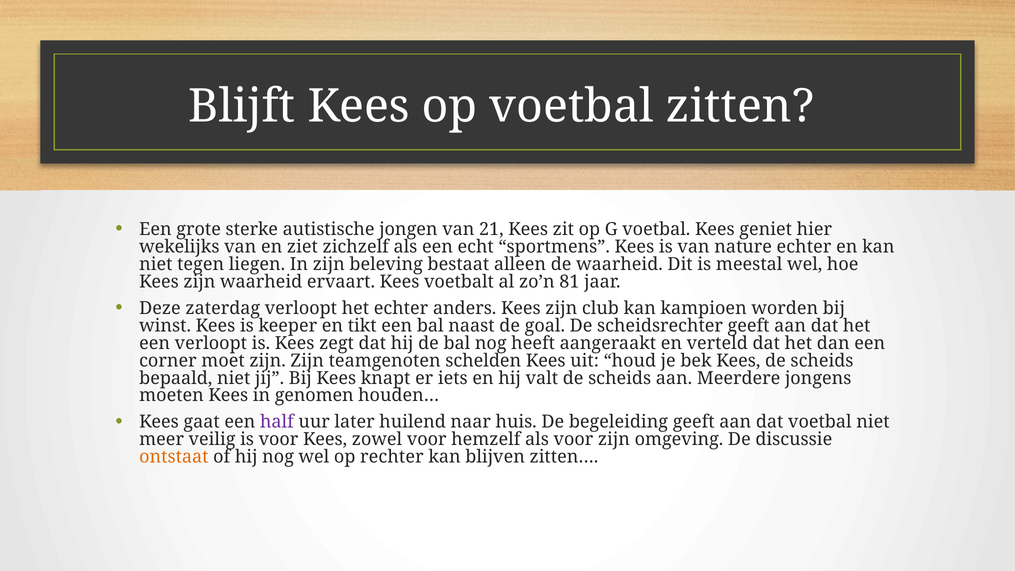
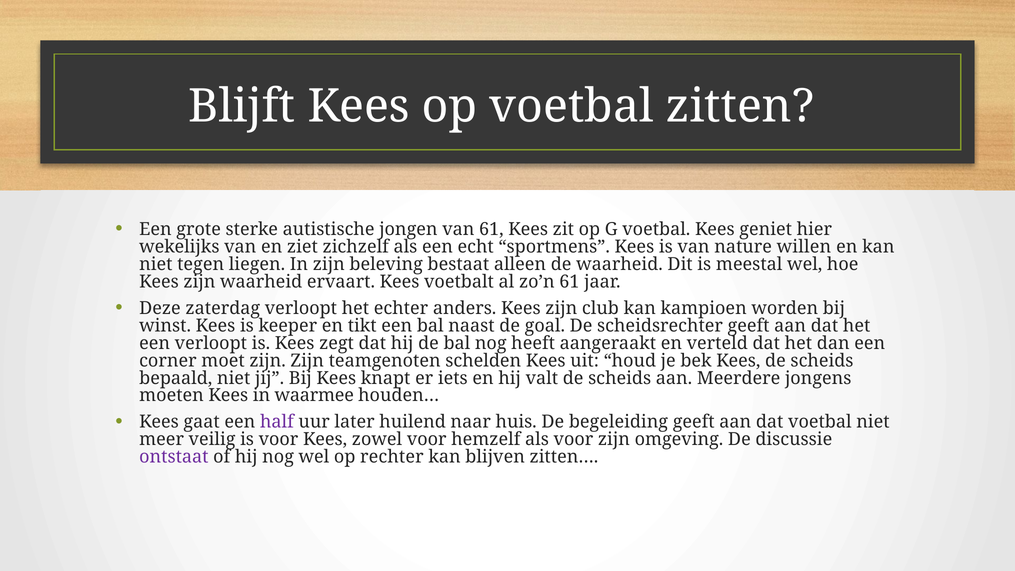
van 21: 21 -> 61 (491, 229)
nature echter: echter -> willen (804, 247)
zo’n 81: 81 -> 61 (569, 282)
genomen: genomen -> waarmee (314, 396)
ontstaat colour: orange -> purple (174, 457)
